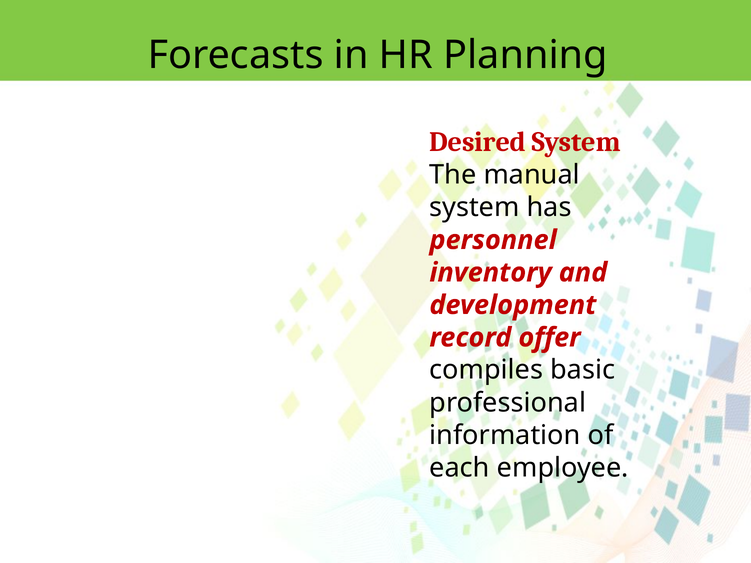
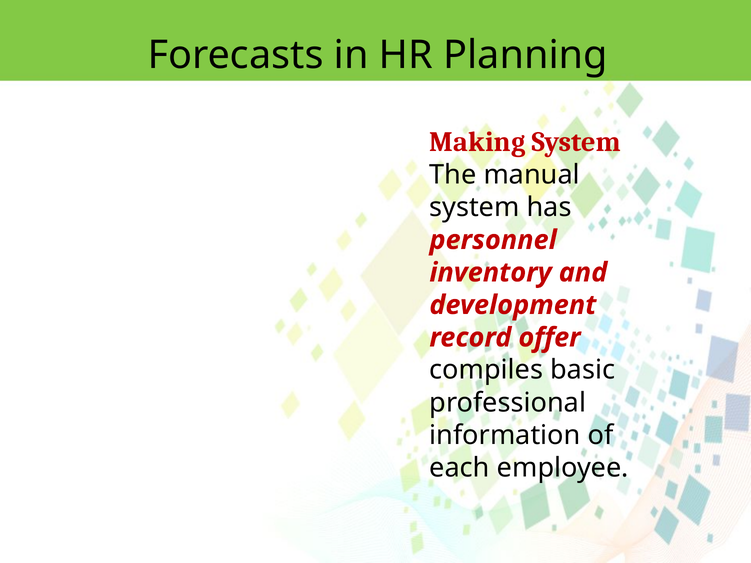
Desired: Desired -> Making (477, 142)
